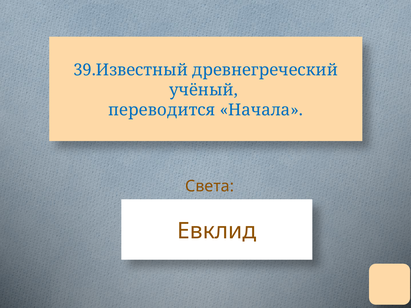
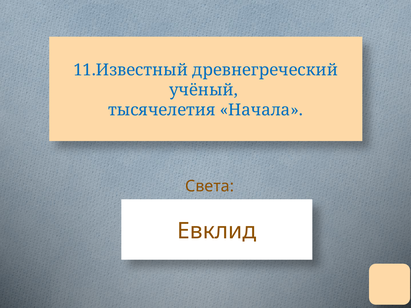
39.Известный: 39.Известный -> 11.Известный (131, 70)
переводится: переводится -> тысячелетия (162, 110)
